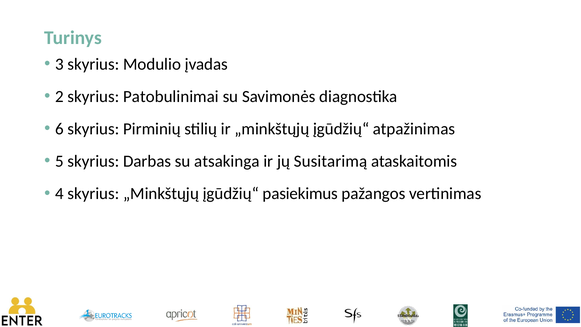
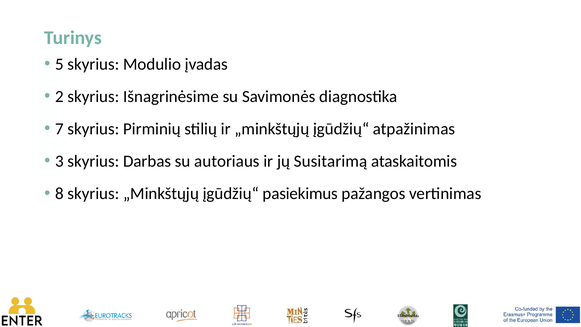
3: 3 -> 5 (59, 64)
Patobulinimai: Patobulinimai -> Išnagrinėsime (171, 96)
6: 6 -> 7 (59, 129)
5: 5 -> 3 (59, 161)
atsakinga: atsakinga -> autoriaus (227, 161)
4: 4 -> 8 (59, 194)
